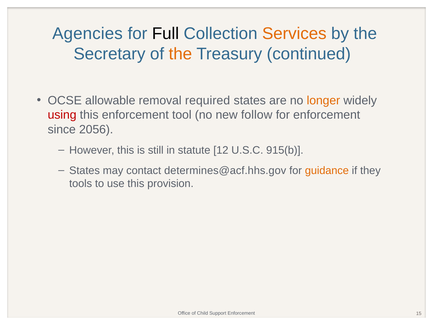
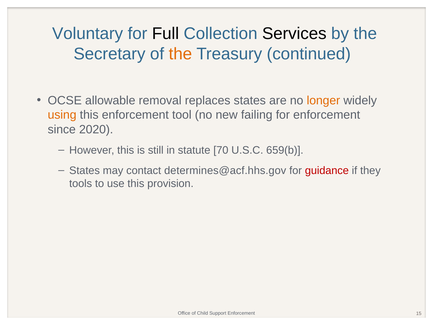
Agencies: Agencies -> Voluntary (88, 34)
Services colour: orange -> black (294, 34)
required: required -> replaces (208, 100)
using colour: red -> orange (62, 115)
follow: follow -> failing (257, 115)
2056: 2056 -> 2020 (96, 129)
12: 12 -> 70 (221, 150)
915(b: 915(b -> 659(b (285, 150)
guidance colour: orange -> red (327, 170)
